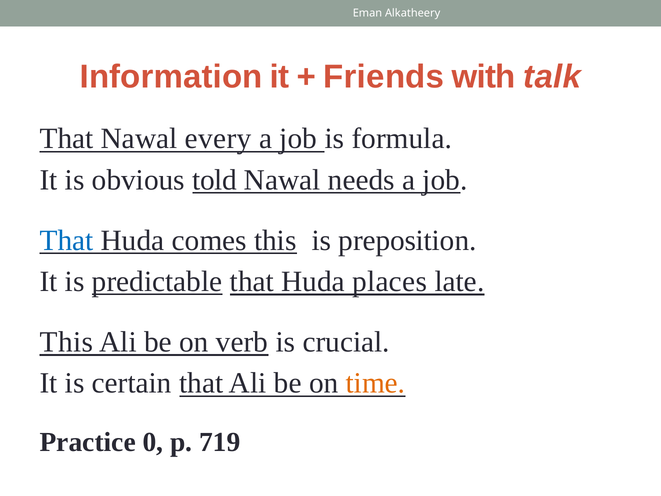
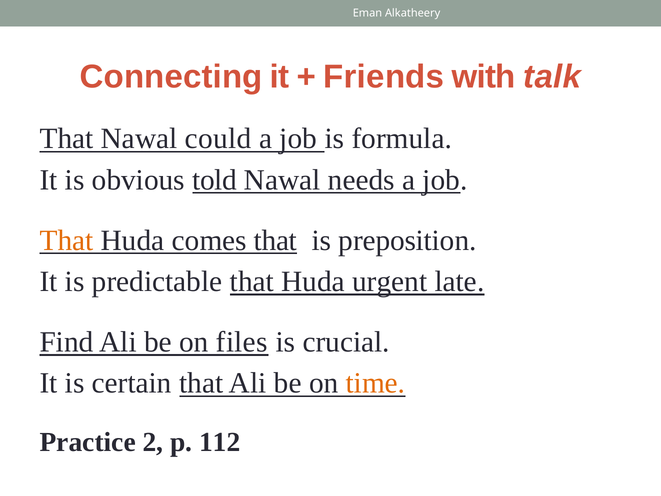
Information: Information -> Connecting (171, 77)
every: every -> could (218, 139)
That colour: blue -> orange (67, 240)
comes this: this -> that (275, 240)
predictable underline: present -> none (157, 281)
places: places -> urgent (390, 281)
This: This -> Find (67, 342)
verb: verb -> files (242, 342)
0: 0 -> 2 (153, 442)
719: 719 -> 112 (220, 442)
